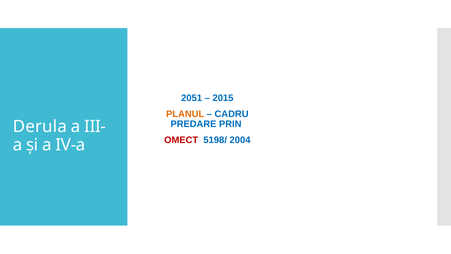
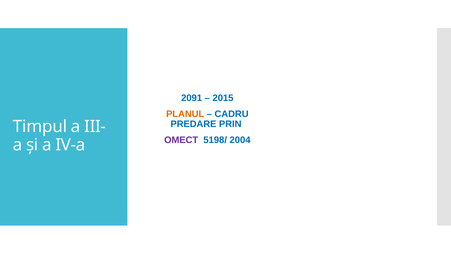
2051: 2051 -> 2091 (192, 98)
Derula: Derula -> Timpul (40, 127)
OMECT colour: red -> purple (181, 140)
